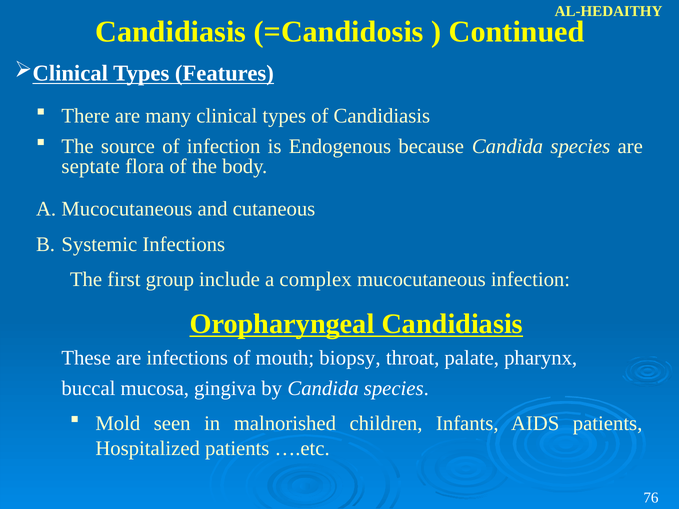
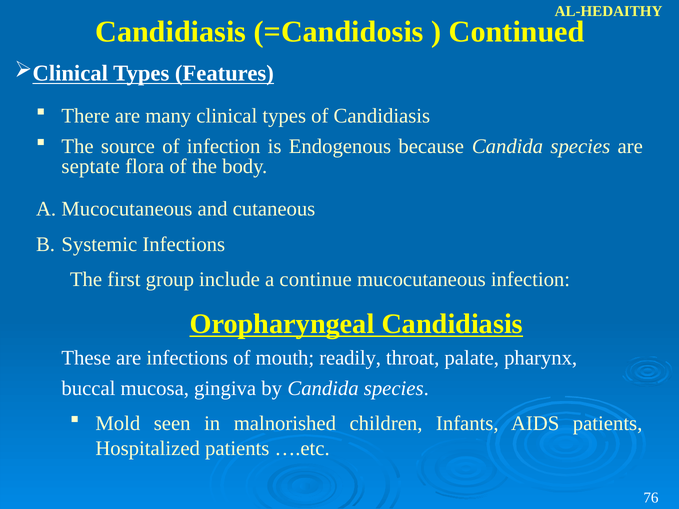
complex: complex -> continue (316, 280)
biopsy: biopsy -> readily (350, 358)
